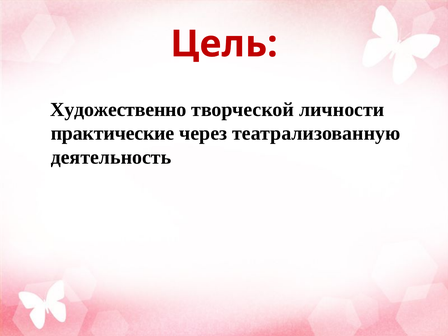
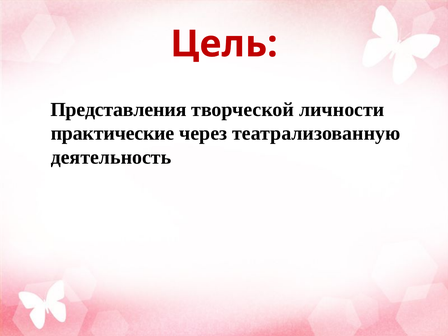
Художественно: Художественно -> Представления (118, 110)
